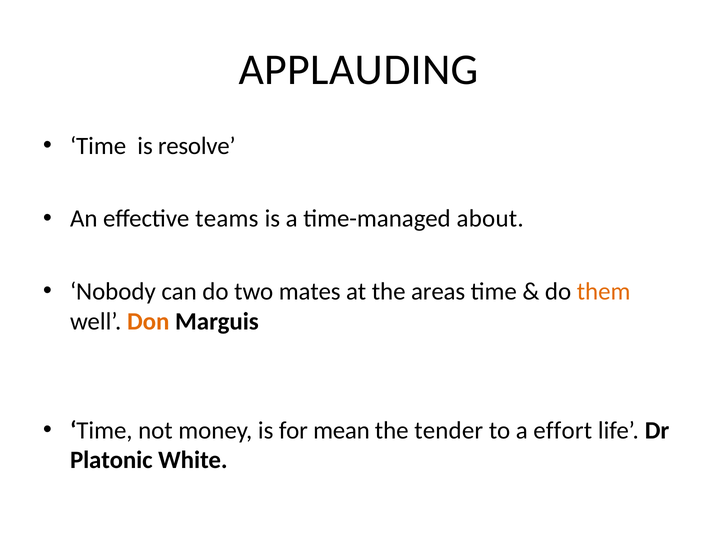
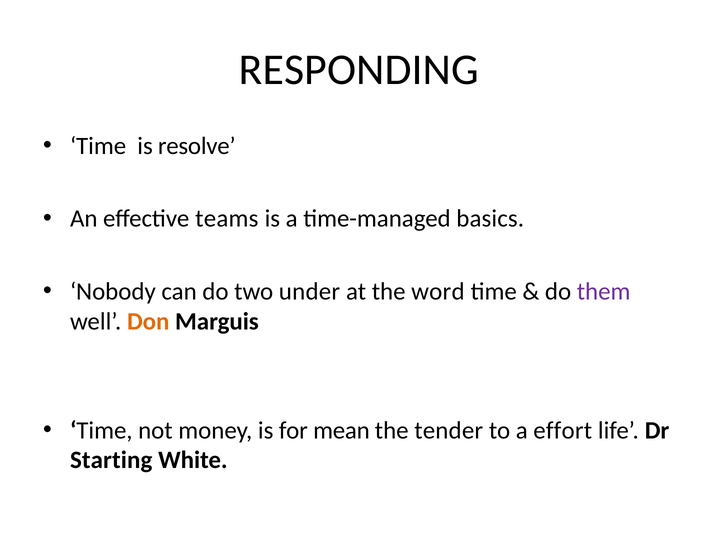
APPLAUDING: APPLAUDING -> RESPONDING (359, 70)
about: about -> basics (490, 219)
mates: mates -> under (310, 291)
areas: areas -> word (438, 291)
them colour: orange -> purple (604, 291)
Platonic: Platonic -> Starting (111, 460)
